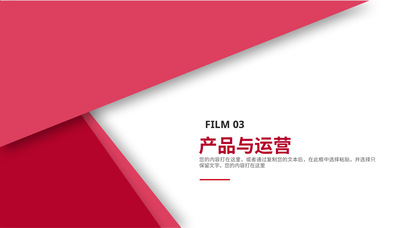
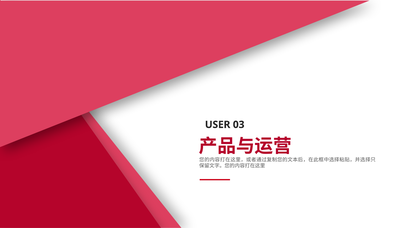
FILM: FILM -> USER (218, 125)
